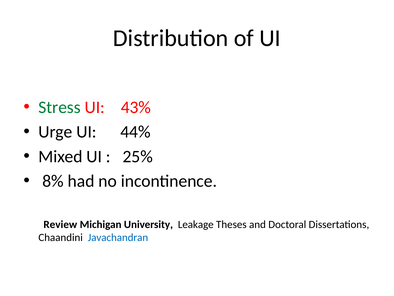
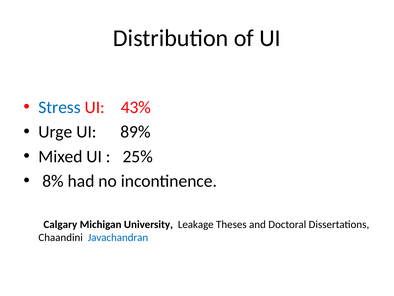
Stress colour: green -> blue (60, 107)
44%: 44% -> 89% (135, 132)
Review: Review -> Calgary (60, 224)
